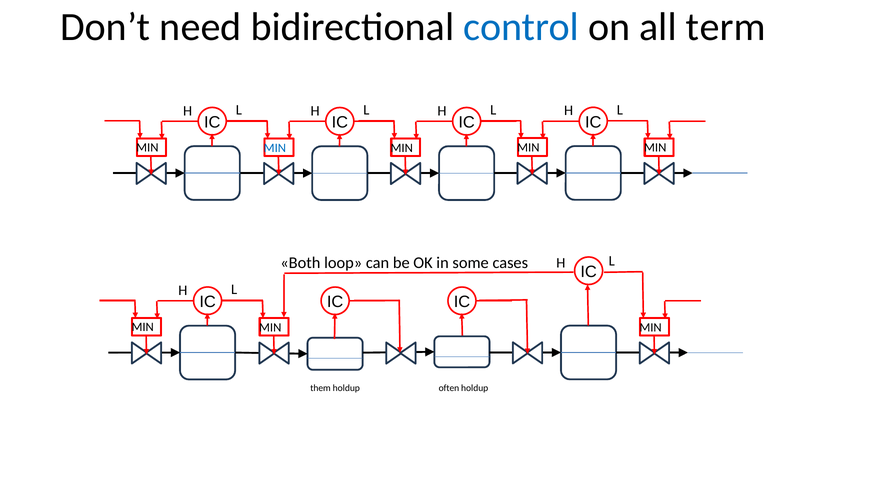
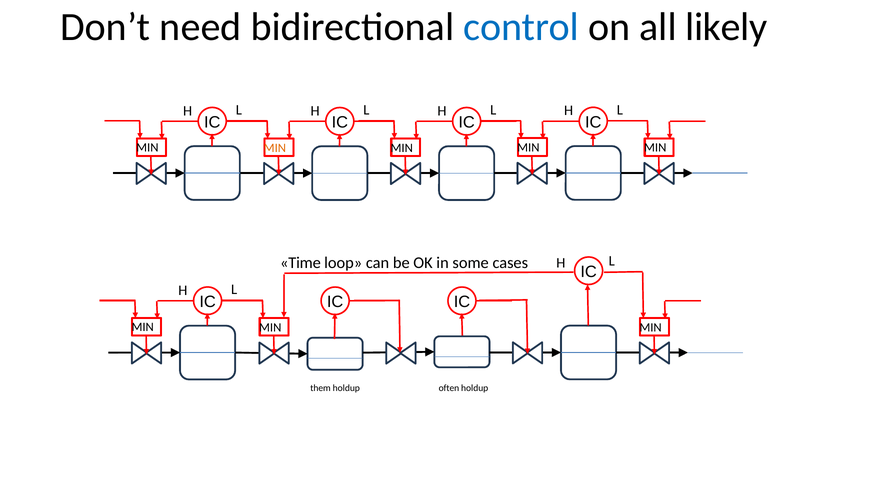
term: term -> likely (726, 27)
MIN colour: blue -> orange (275, 148)
Both: Both -> Time (300, 263)
